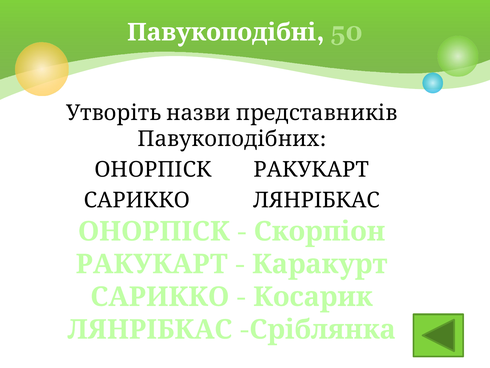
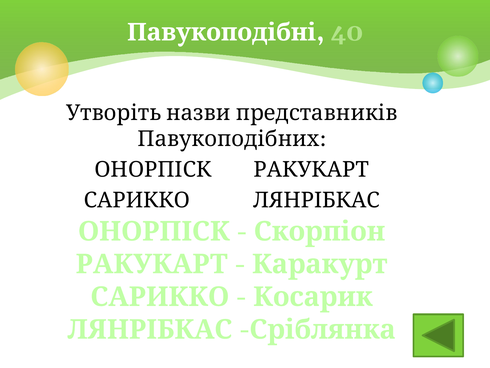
50: 50 -> 40 (347, 32)
